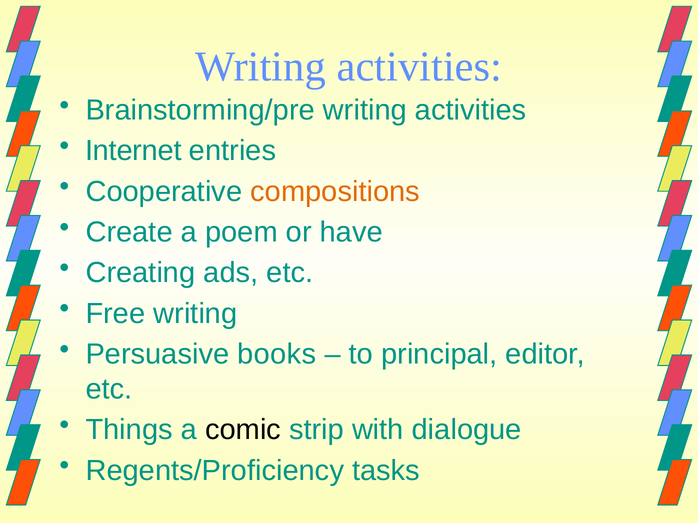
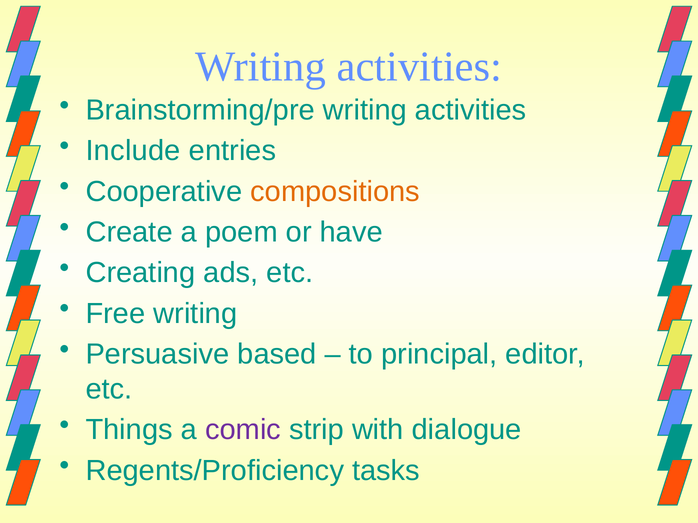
Internet: Internet -> Include (133, 151)
books: books -> based (277, 355)
comic colour: black -> purple (243, 430)
